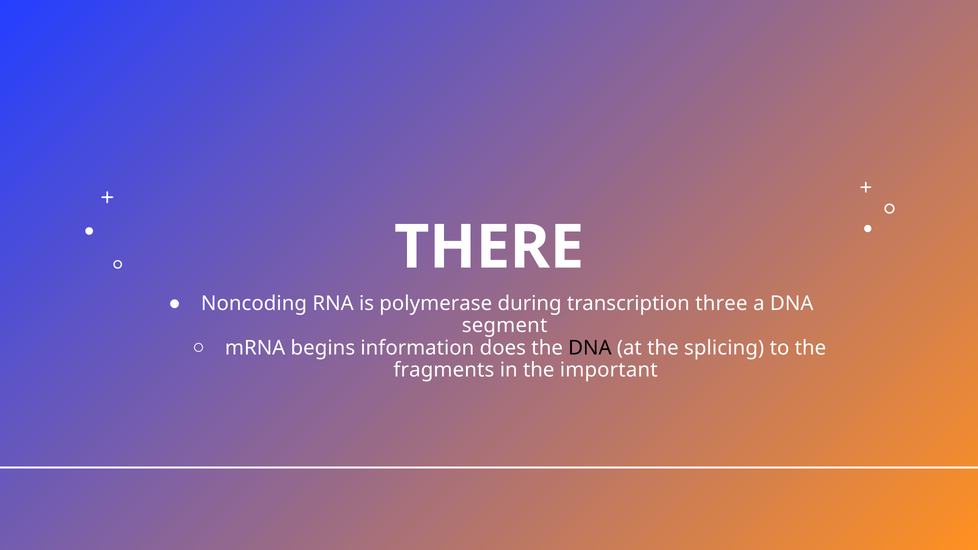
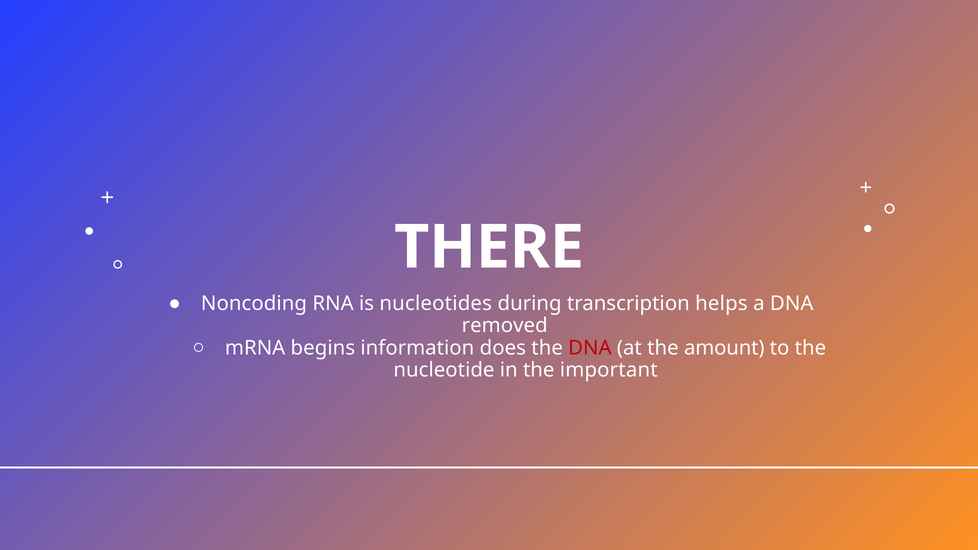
polymerase: polymerase -> nucleotides (436, 304)
three: three -> helps (721, 304)
segment: segment -> removed (505, 326)
DNA colour: black -> red (590, 348)
splicing: splicing -> amount (724, 348)
fragments: fragments -> nucleotide (444, 370)
